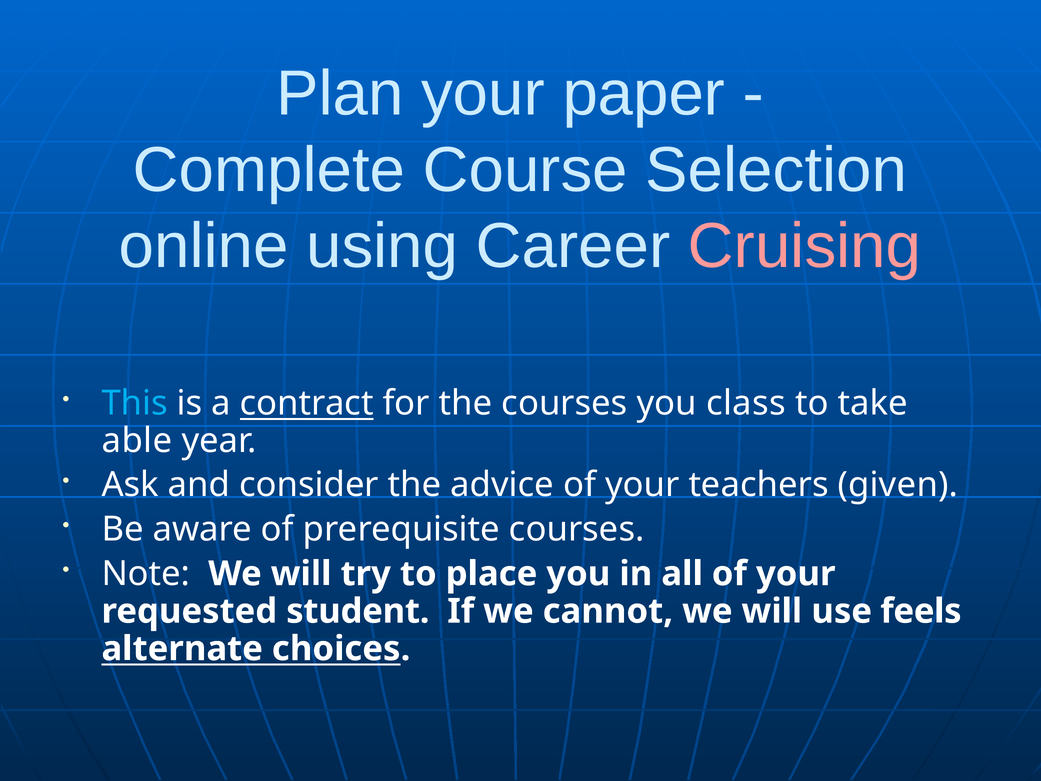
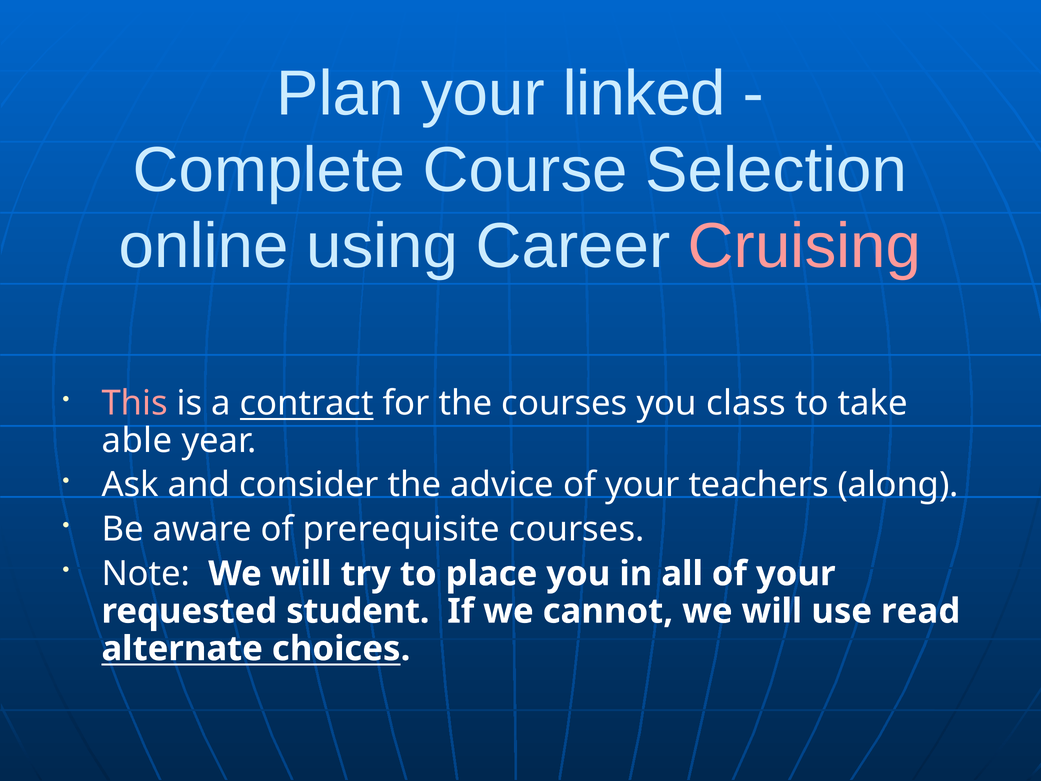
paper: paper -> linked (644, 94)
This colour: light blue -> pink (135, 403)
given: given -> along (898, 485)
feels: feels -> read (921, 611)
